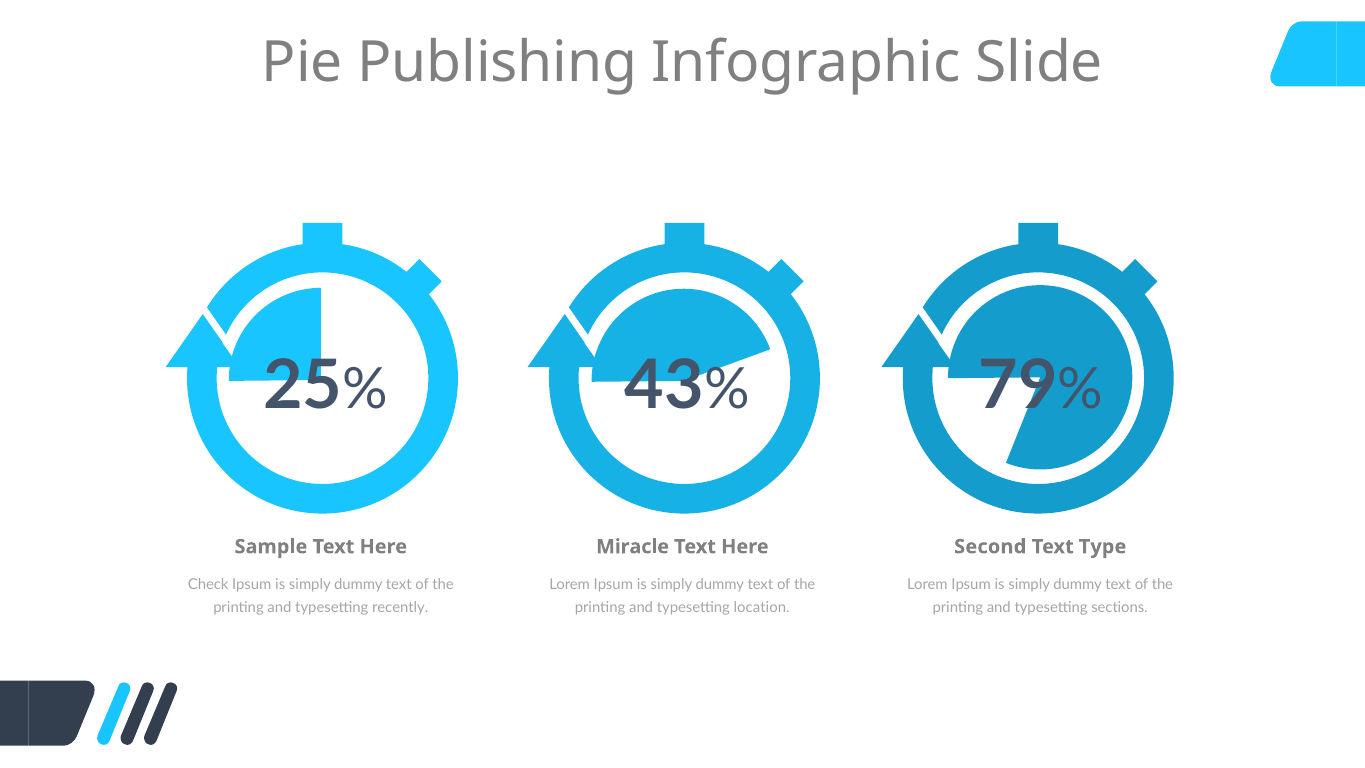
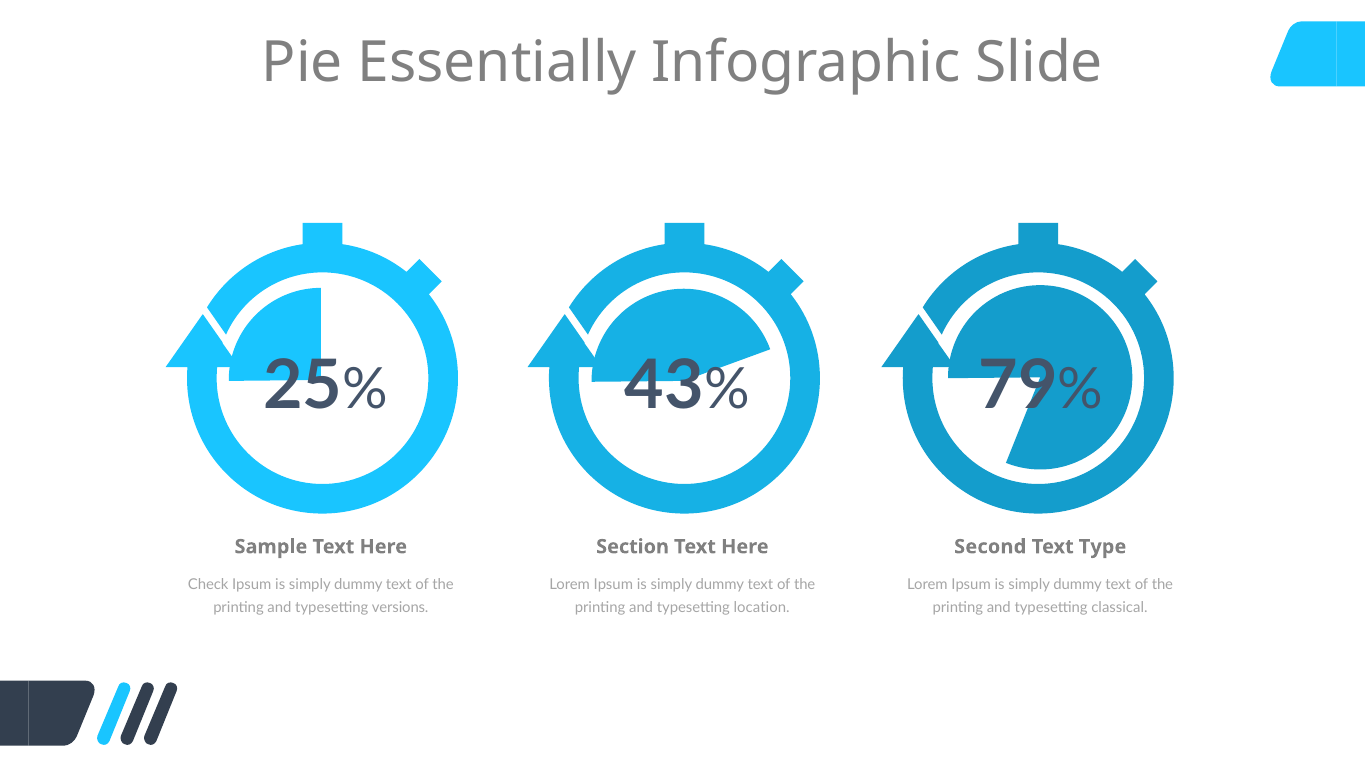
Publishing: Publishing -> Essentially (497, 62)
Miracle: Miracle -> Section (633, 547)
recently: recently -> versions (400, 607)
sections: sections -> classical (1119, 607)
